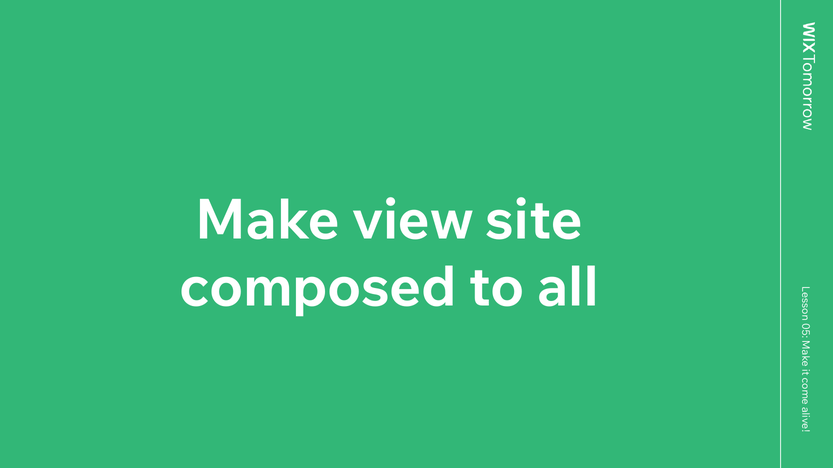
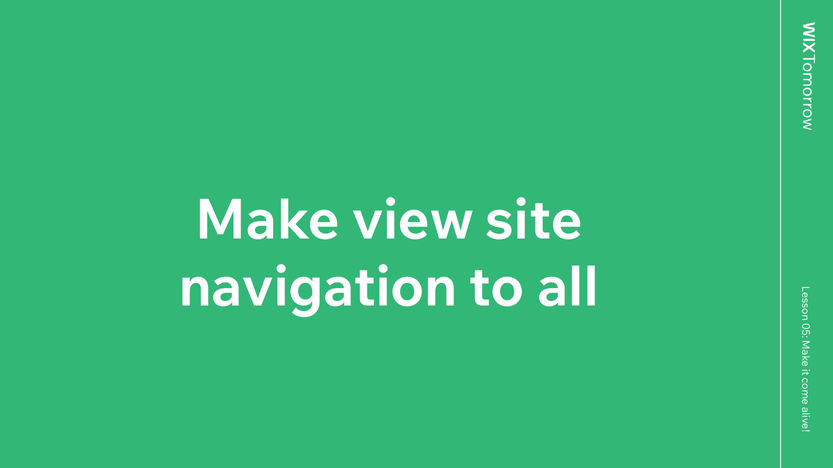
composed: composed -> navigation (318, 288)
